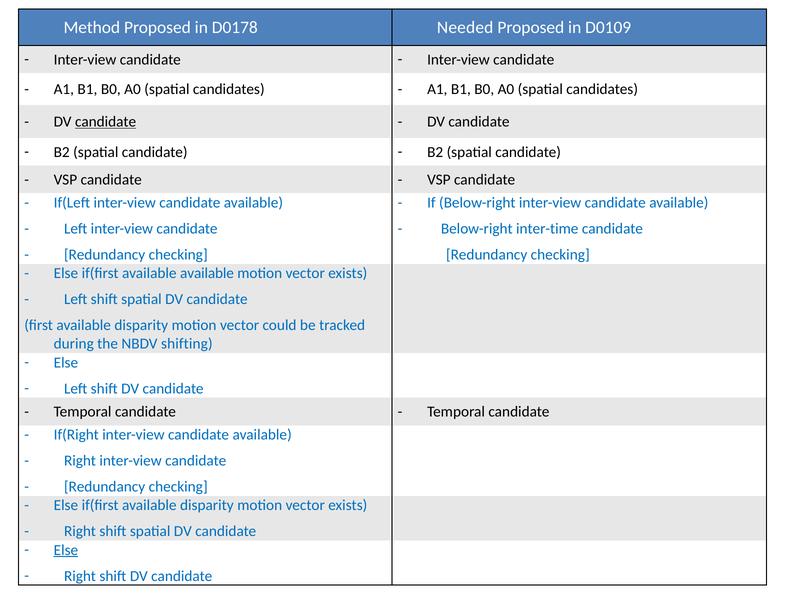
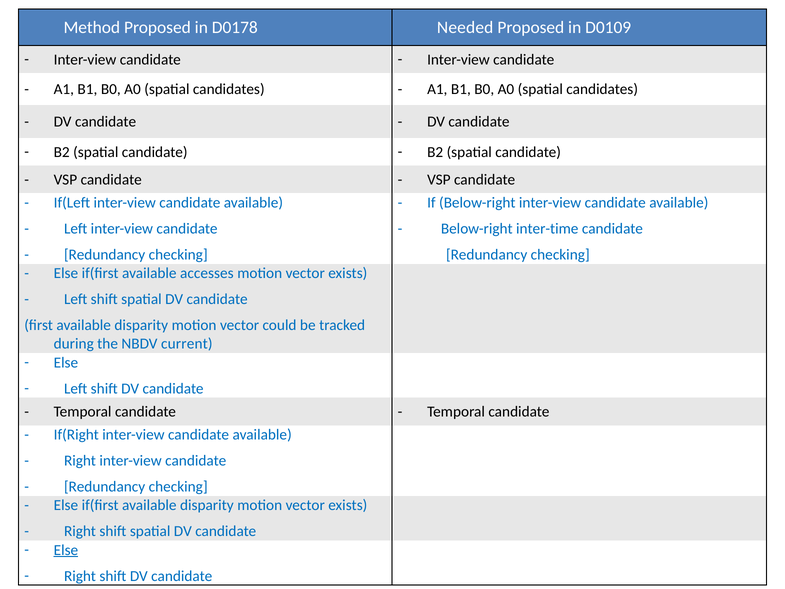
candidate underline: present -> none (106, 122)
available available: available -> accesses (207, 273)
shifting: shifting -> current (187, 344)
